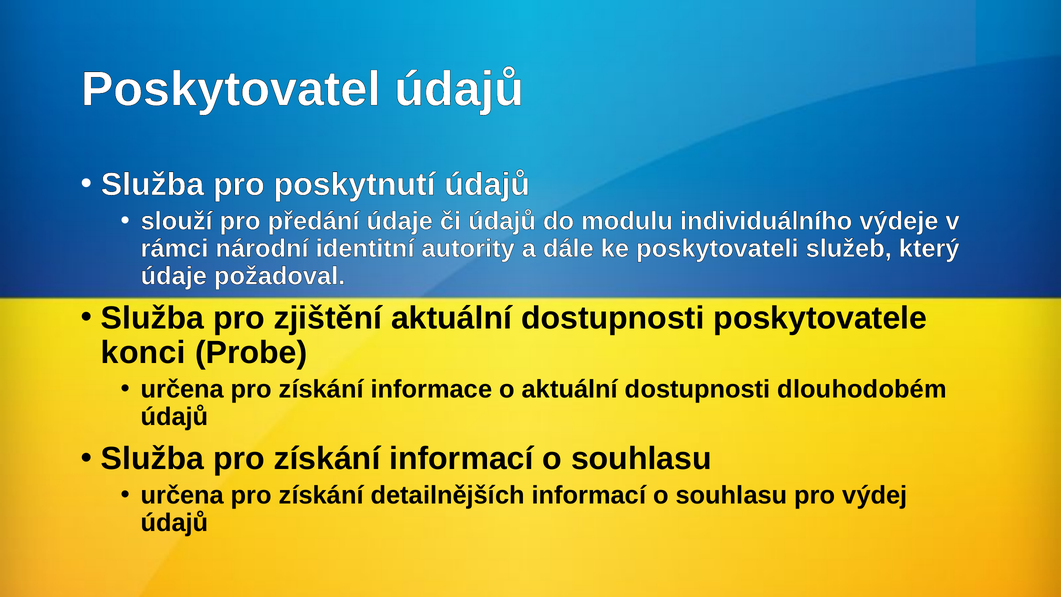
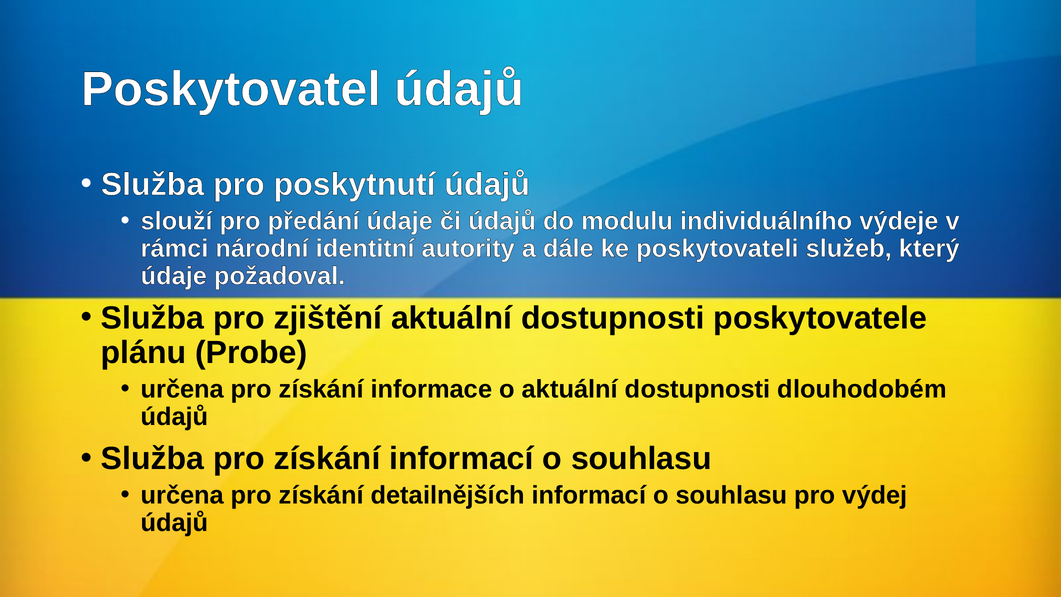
konci: konci -> plánu (143, 352)
